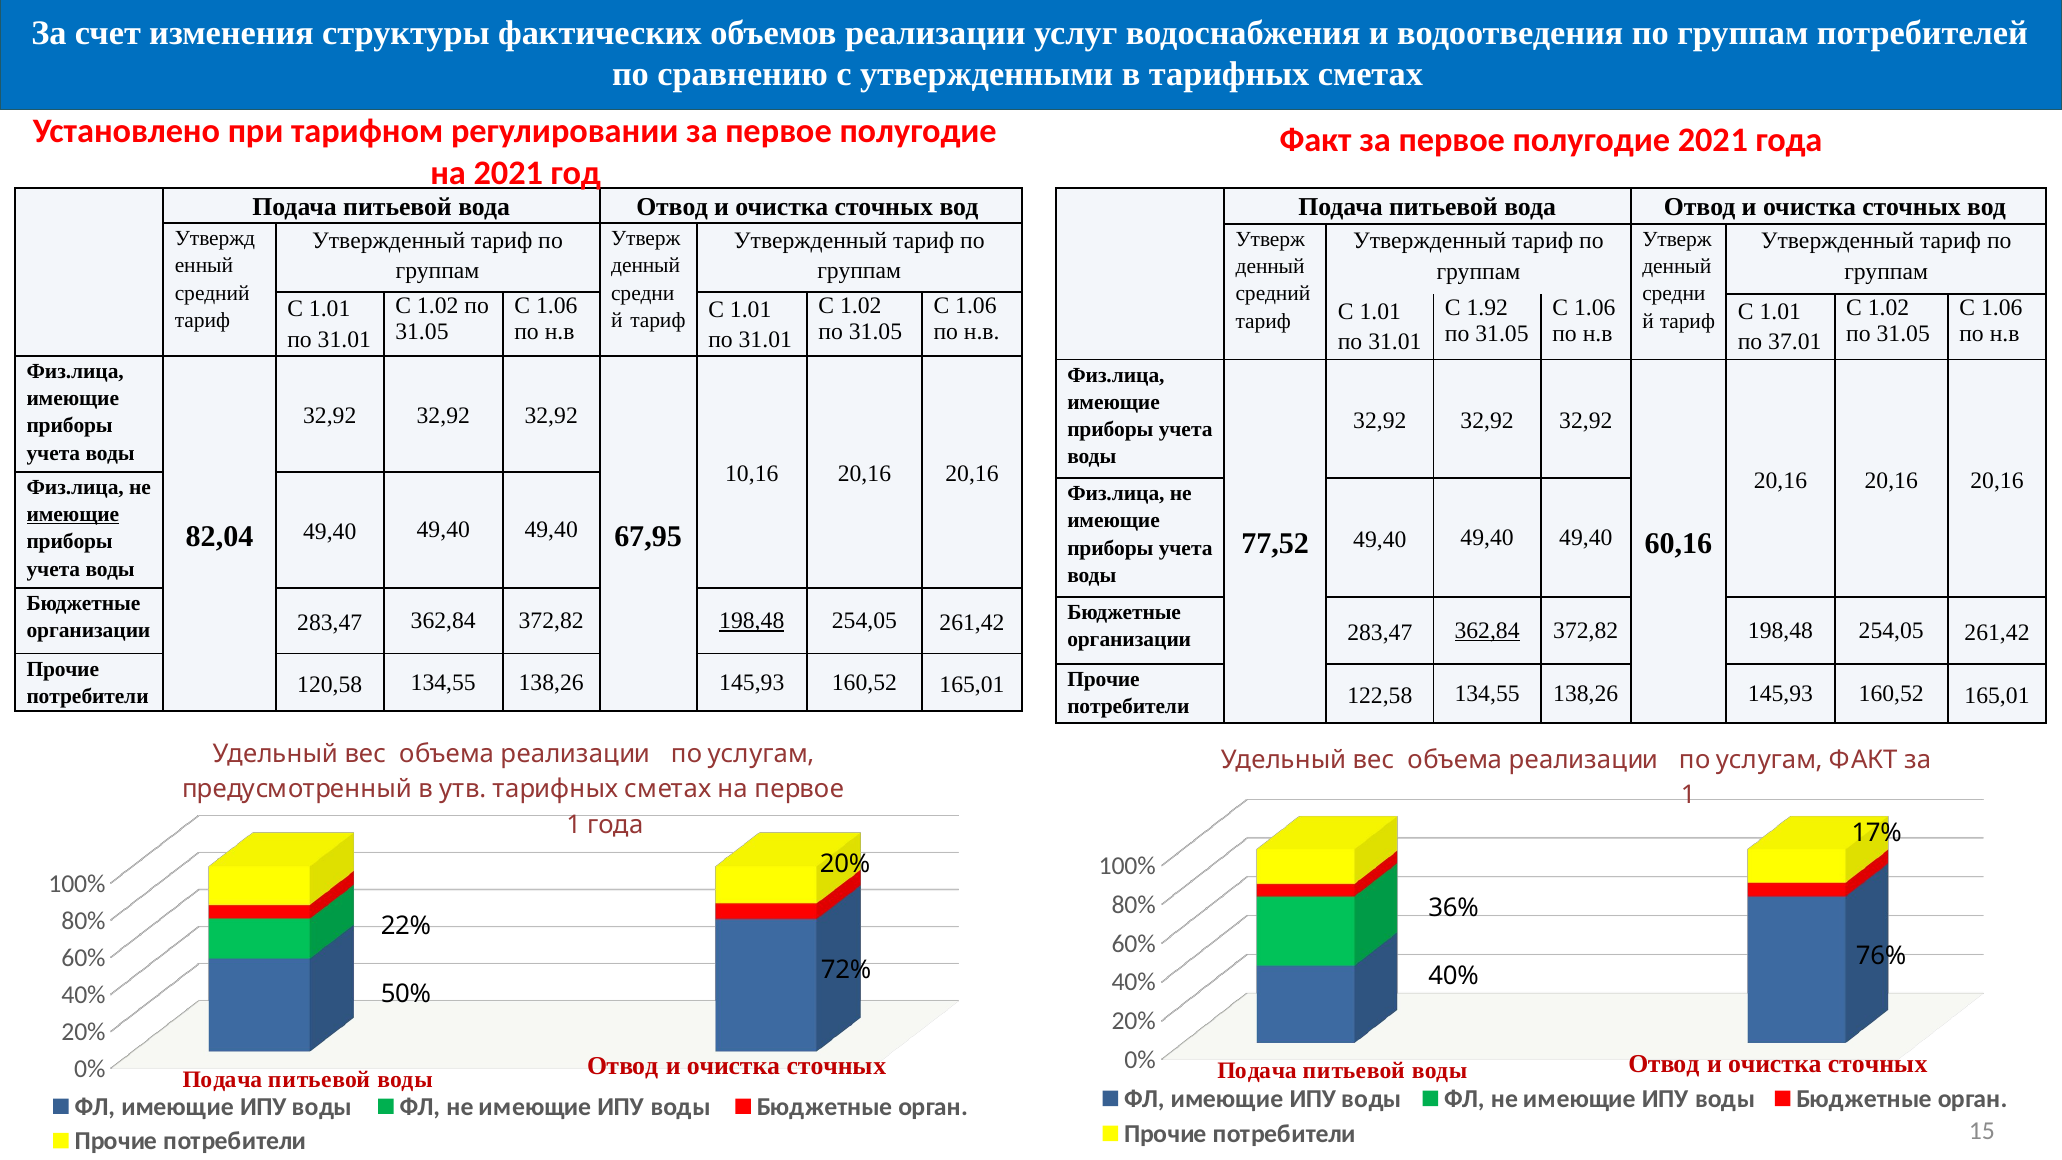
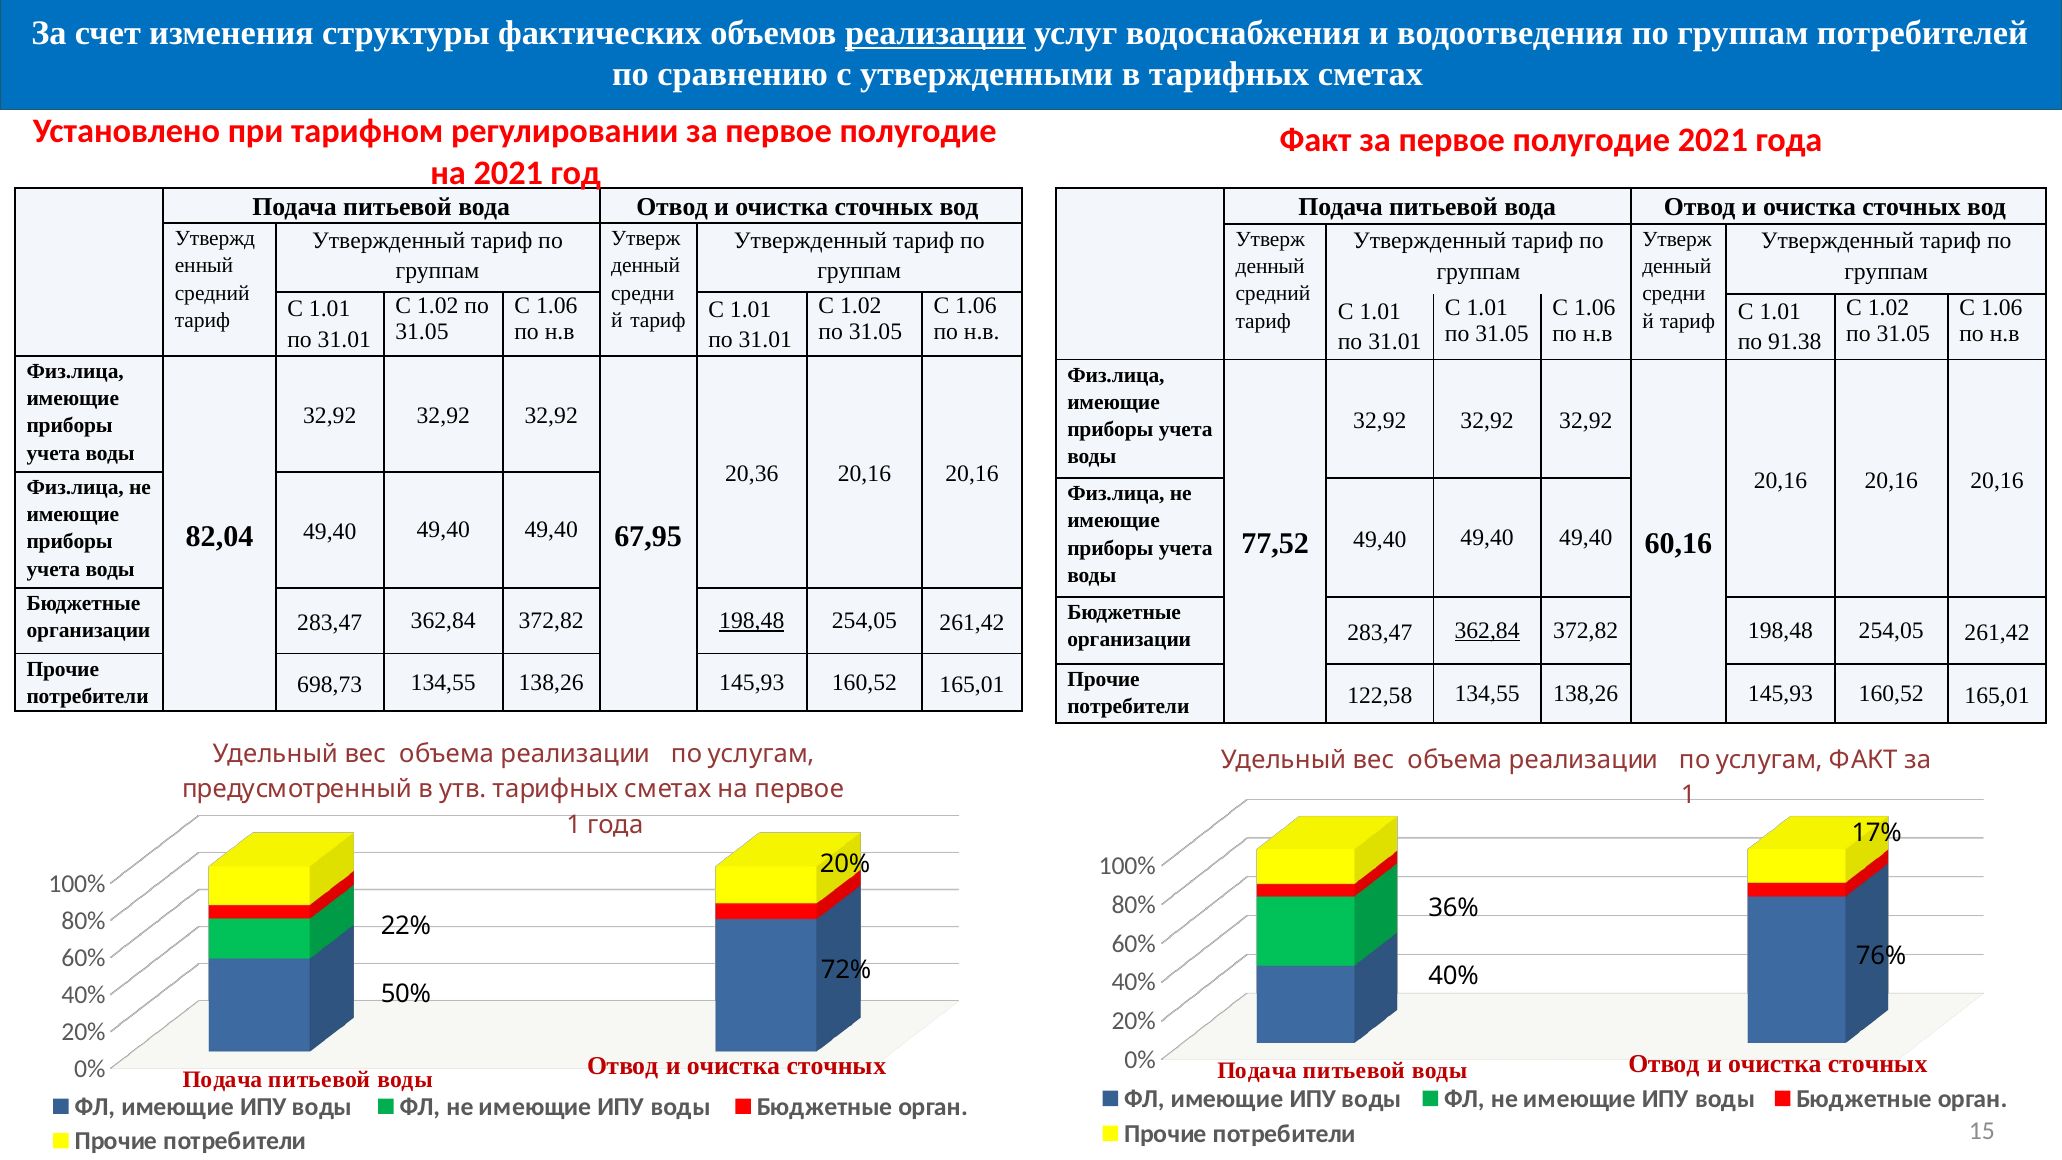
реализации underline: none -> present (935, 33)
C 1.92: 1.92 -> 1.01 (1487, 308)
37.01: 37.01 -> 91.38 (1795, 342)
10,16: 10,16 -> 20,36 (752, 474)
имеющие underline: present -> none (73, 515)
120,58: 120,58 -> 698,73 (330, 684)
